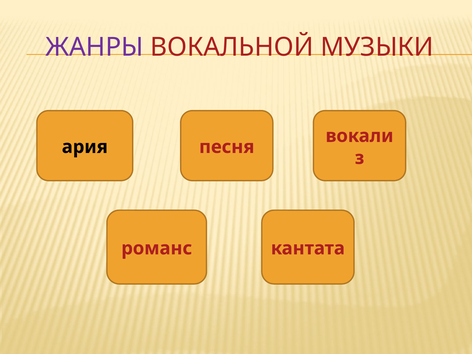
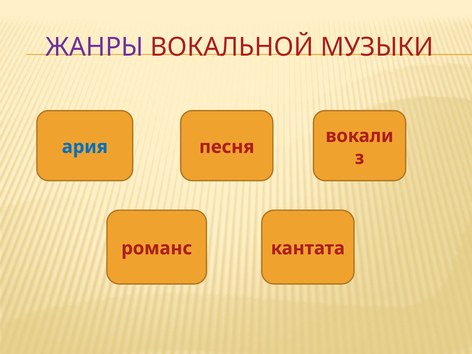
ария colour: black -> blue (85, 147)
